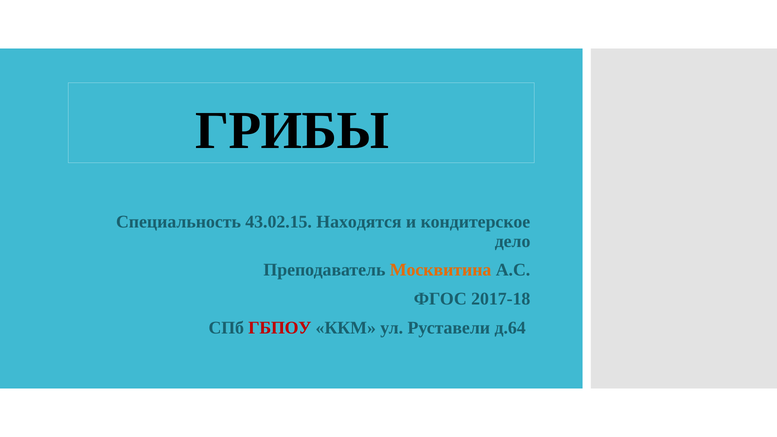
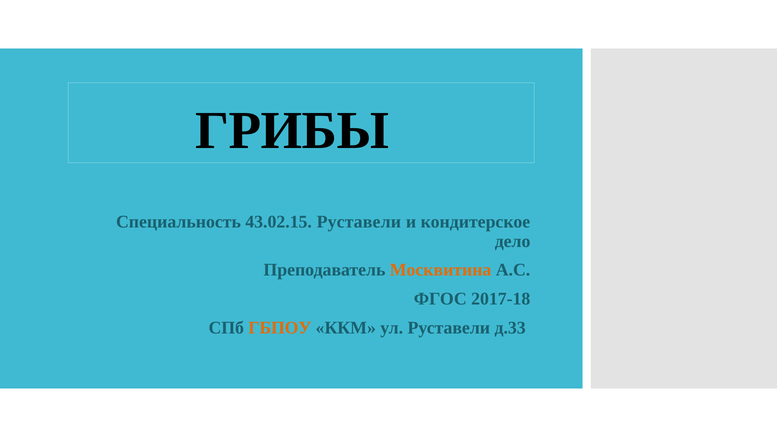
43.02.15 Находятся: Находятся -> Руставели (359, 222)
ГБПОУ colour: red -> orange (280, 328)
д.64: д.64 -> д.33 (510, 328)
